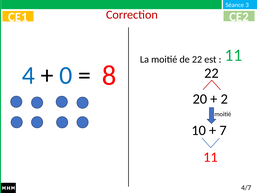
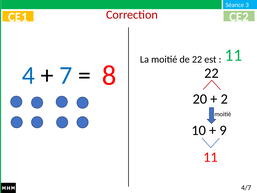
0: 0 -> 7 (66, 75)
7: 7 -> 9 (223, 130)
